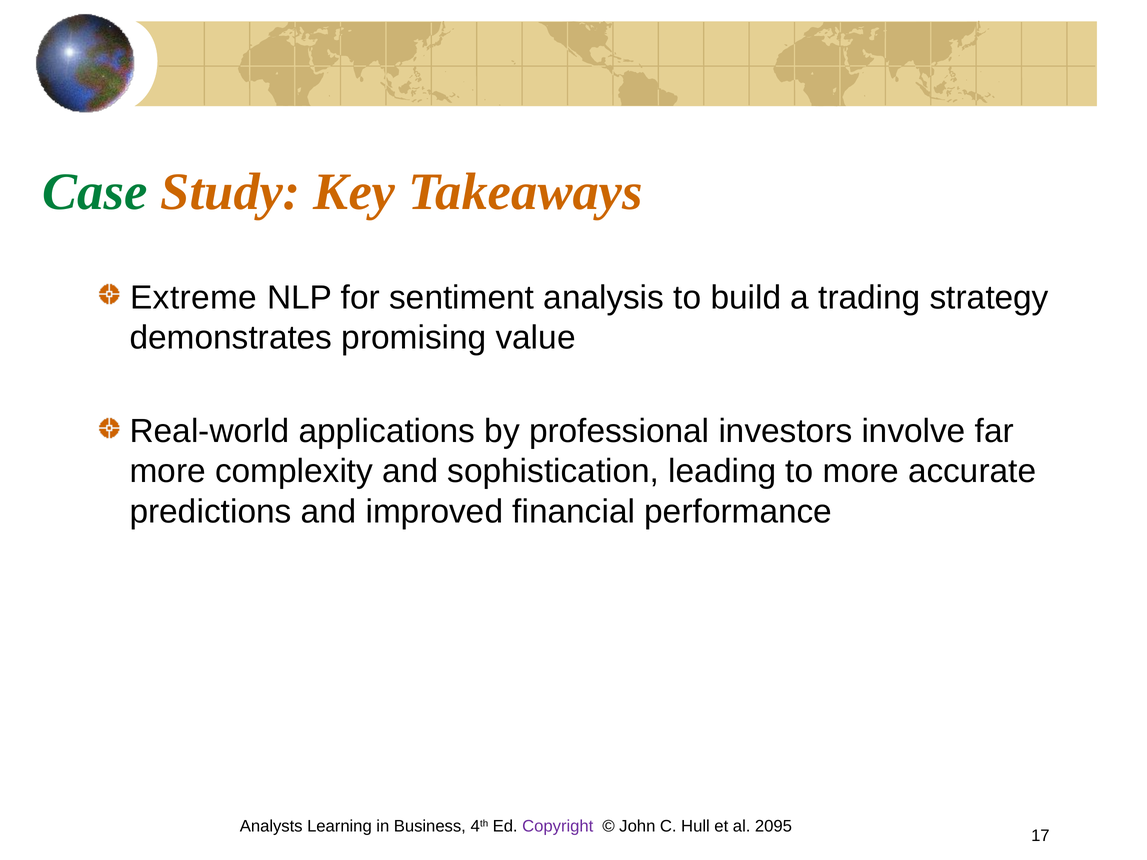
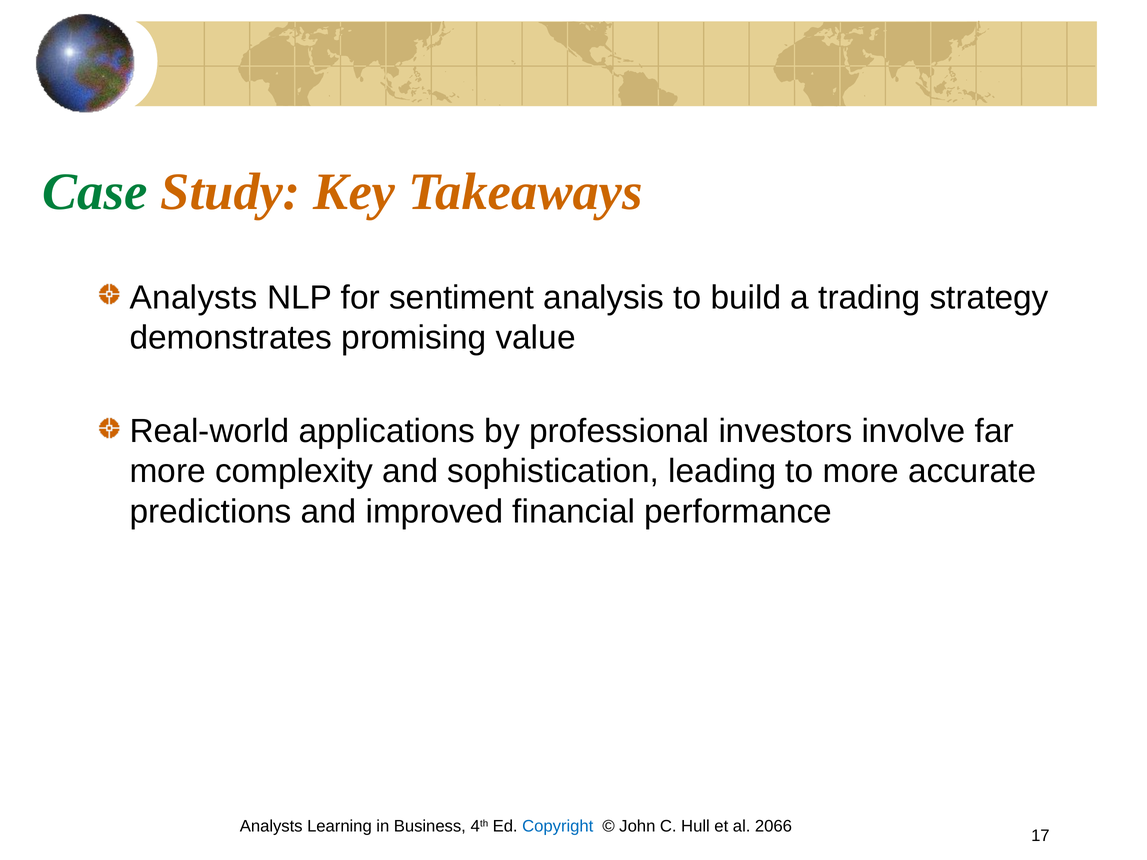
Extreme: Extreme -> Analysts (194, 298)
Copyright colour: purple -> blue (558, 827)
2095: 2095 -> 2066 (773, 827)
